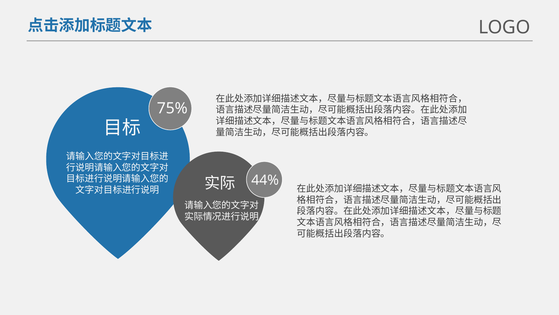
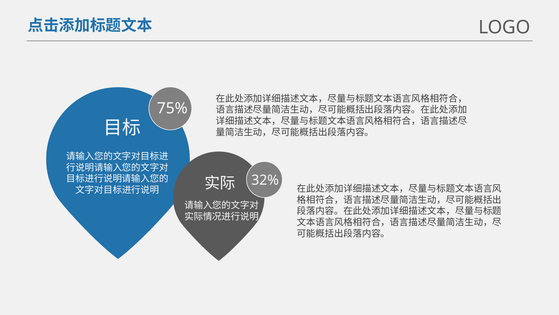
44%: 44% -> 32% (265, 180)
